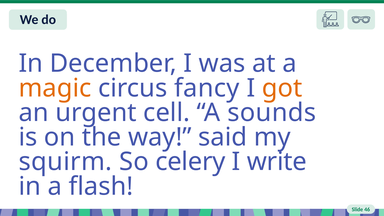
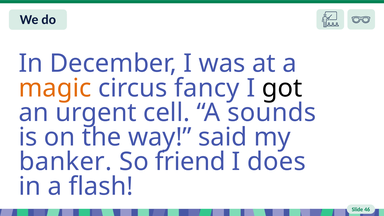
got colour: orange -> black (282, 88)
squirm: squirm -> banker (65, 162)
celery: celery -> friend (190, 162)
write: write -> does (277, 162)
